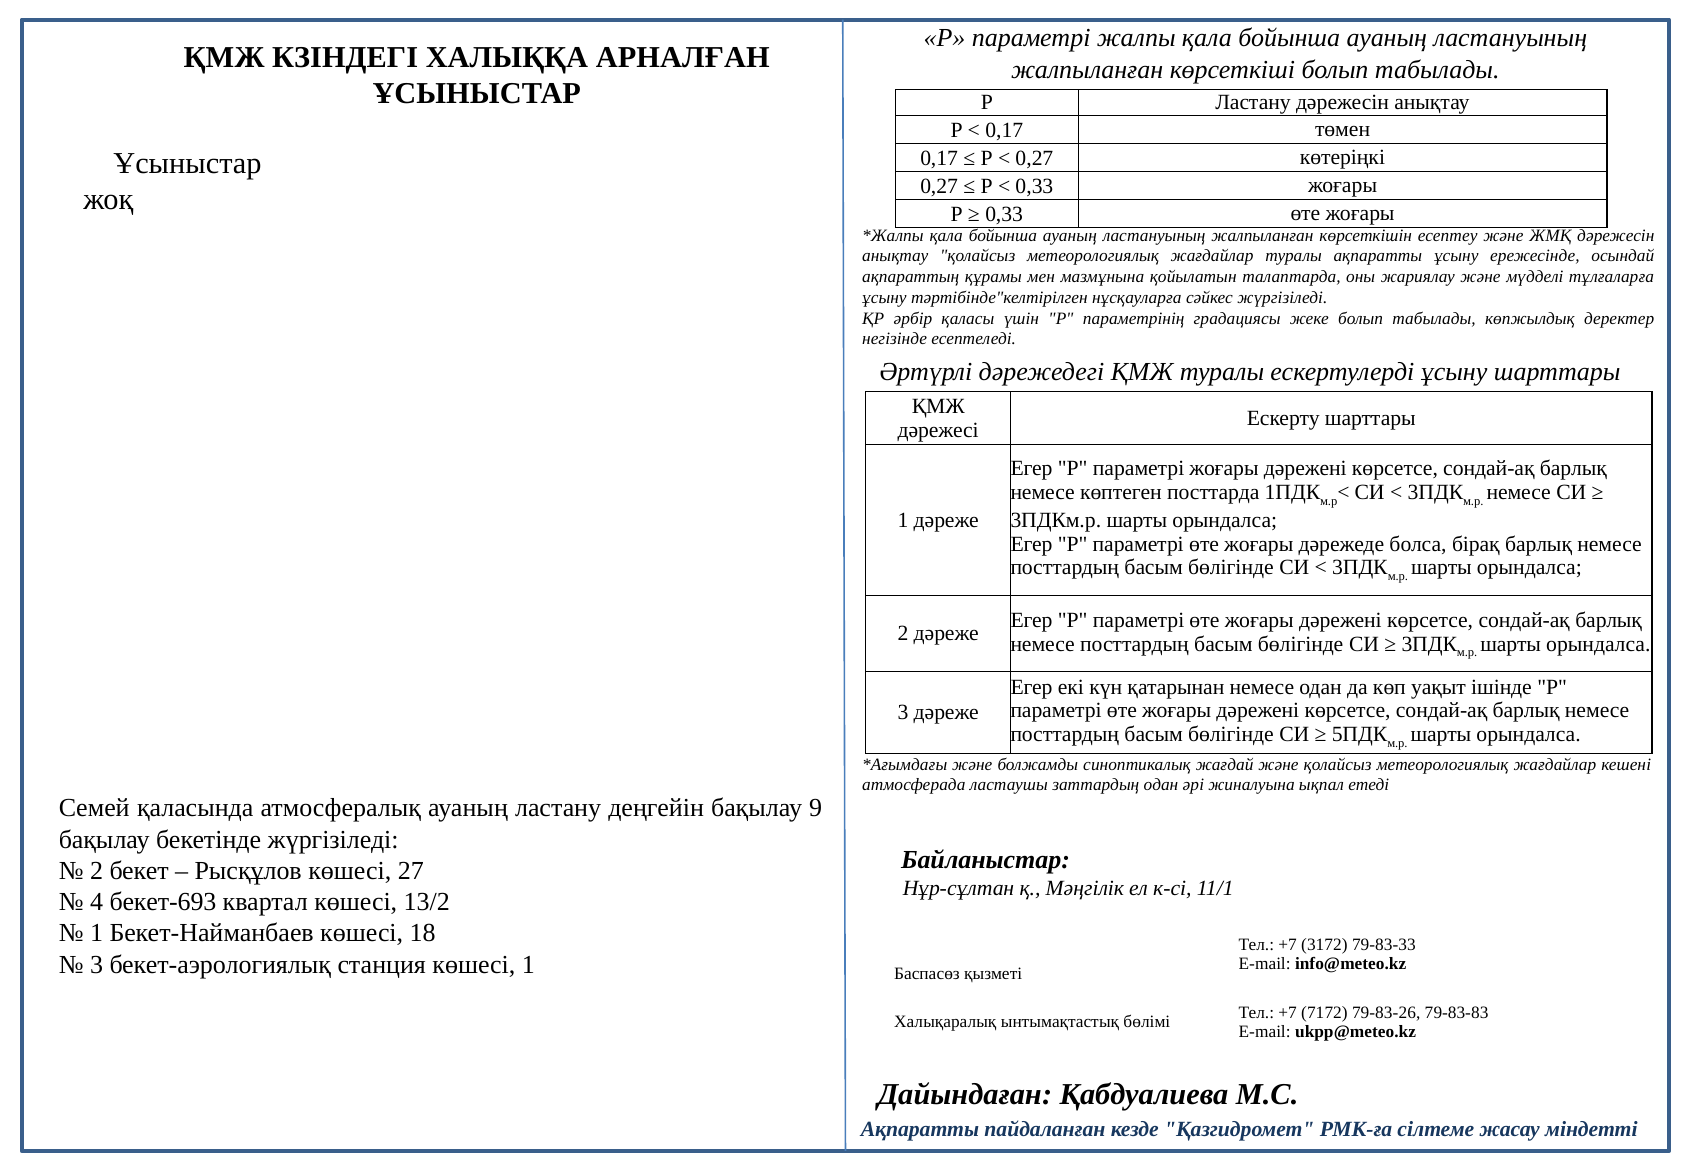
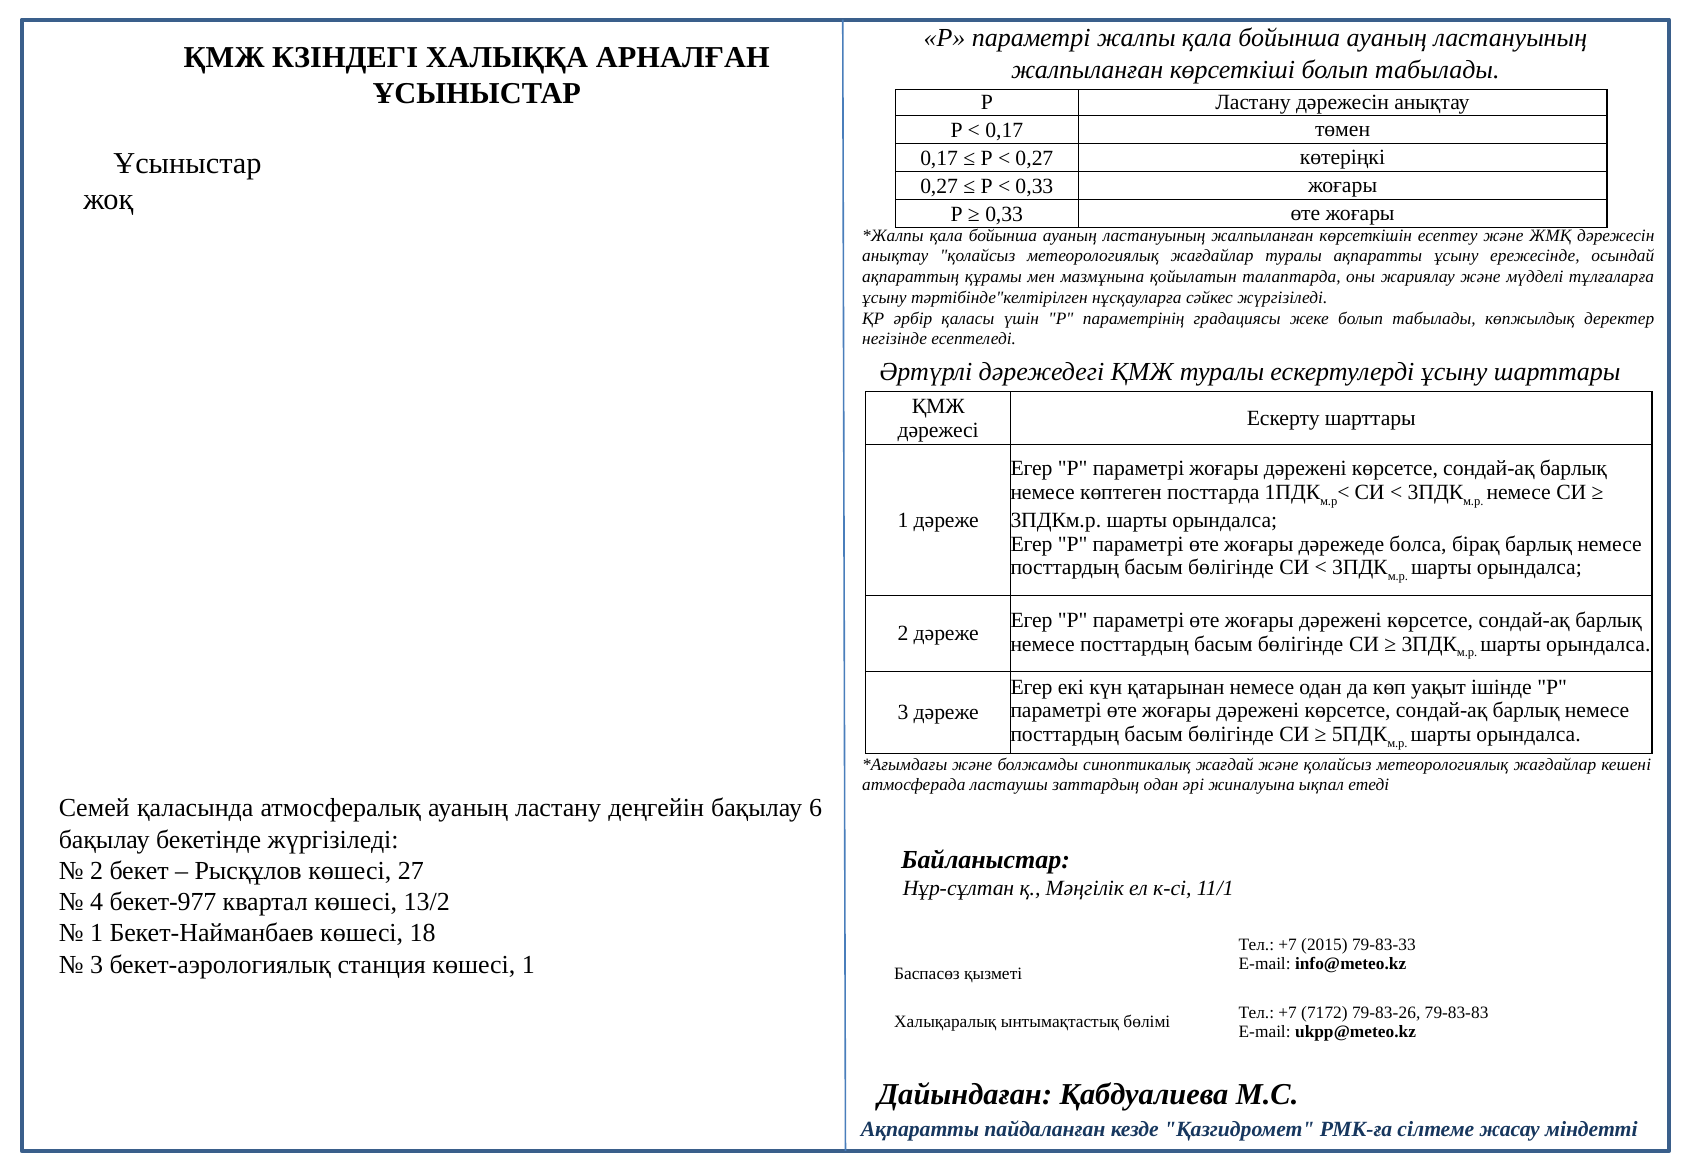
9: 9 -> 6 (816, 808)
бекет-693: бекет-693 -> бекет-977 (163, 902)
3172: 3172 -> 2015 (1324, 944)
